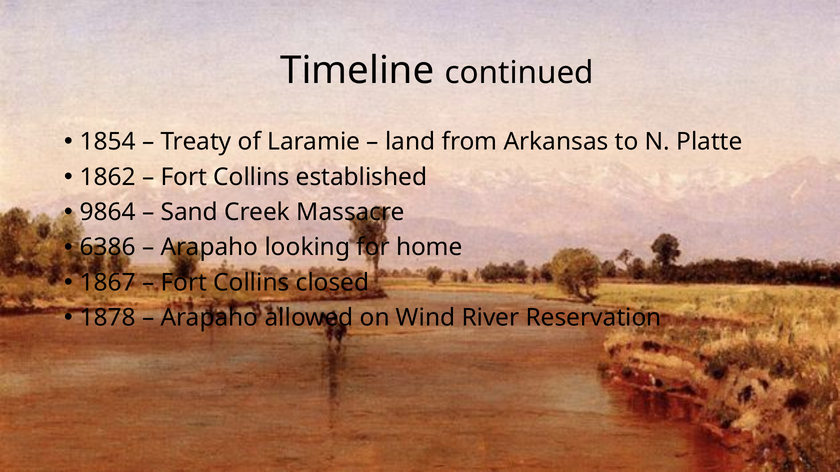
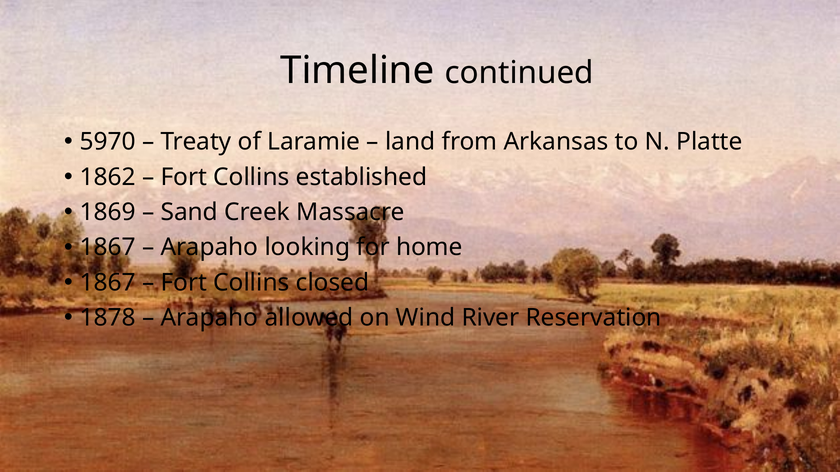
1854: 1854 -> 5970 (108, 142)
9864: 9864 -> 1869 (108, 212)
6386: 6386 -> 1867 (108, 248)
